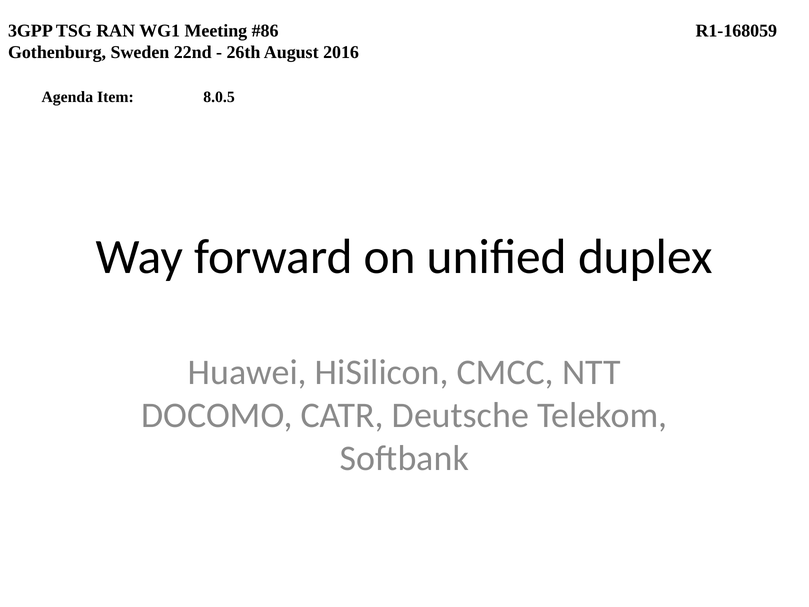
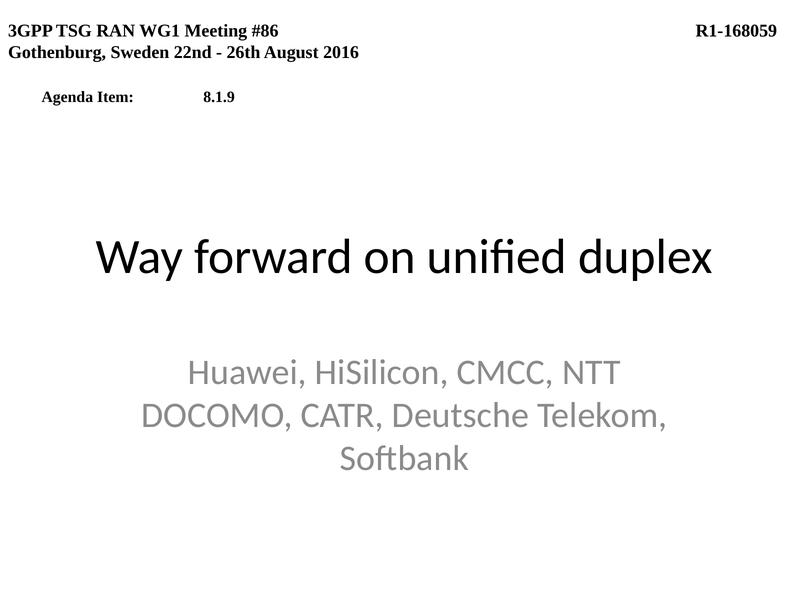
8.0.5: 8.0.5 -> 8.1.9 (219, 97)
